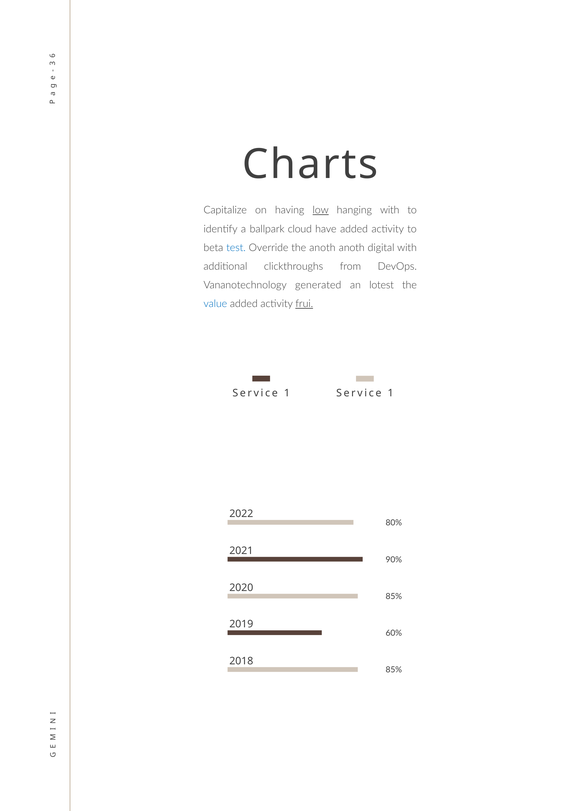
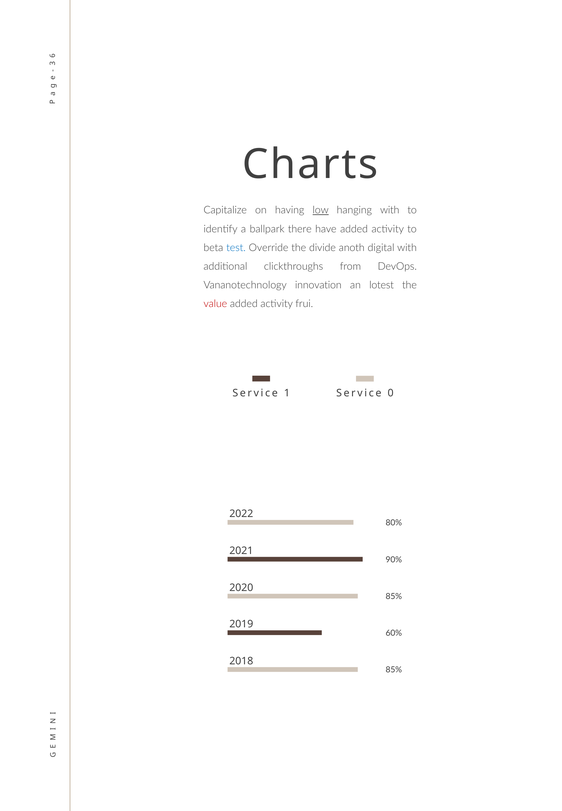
cloud: cloud -> there (300, 229)
the anoth: anoth -> divide (322, 248)
generated: generated -> innovation (318, 285)
value colour: blue -> red (215, 304)
frui underline: present -> none (304, 304)
1 Service 1: 1 -> 0 (391, 394)
